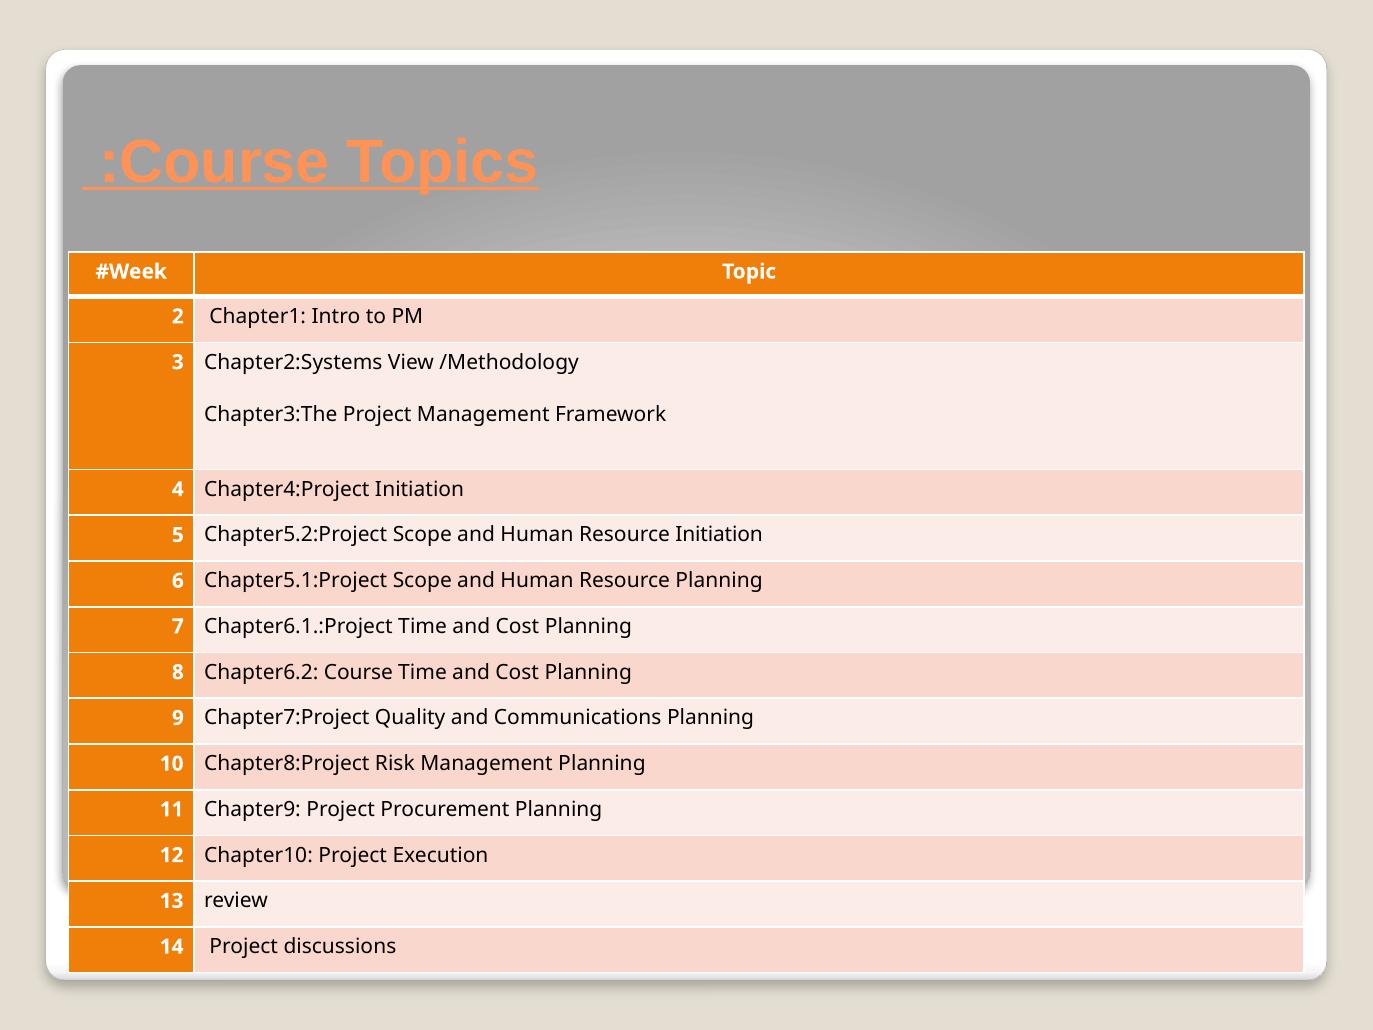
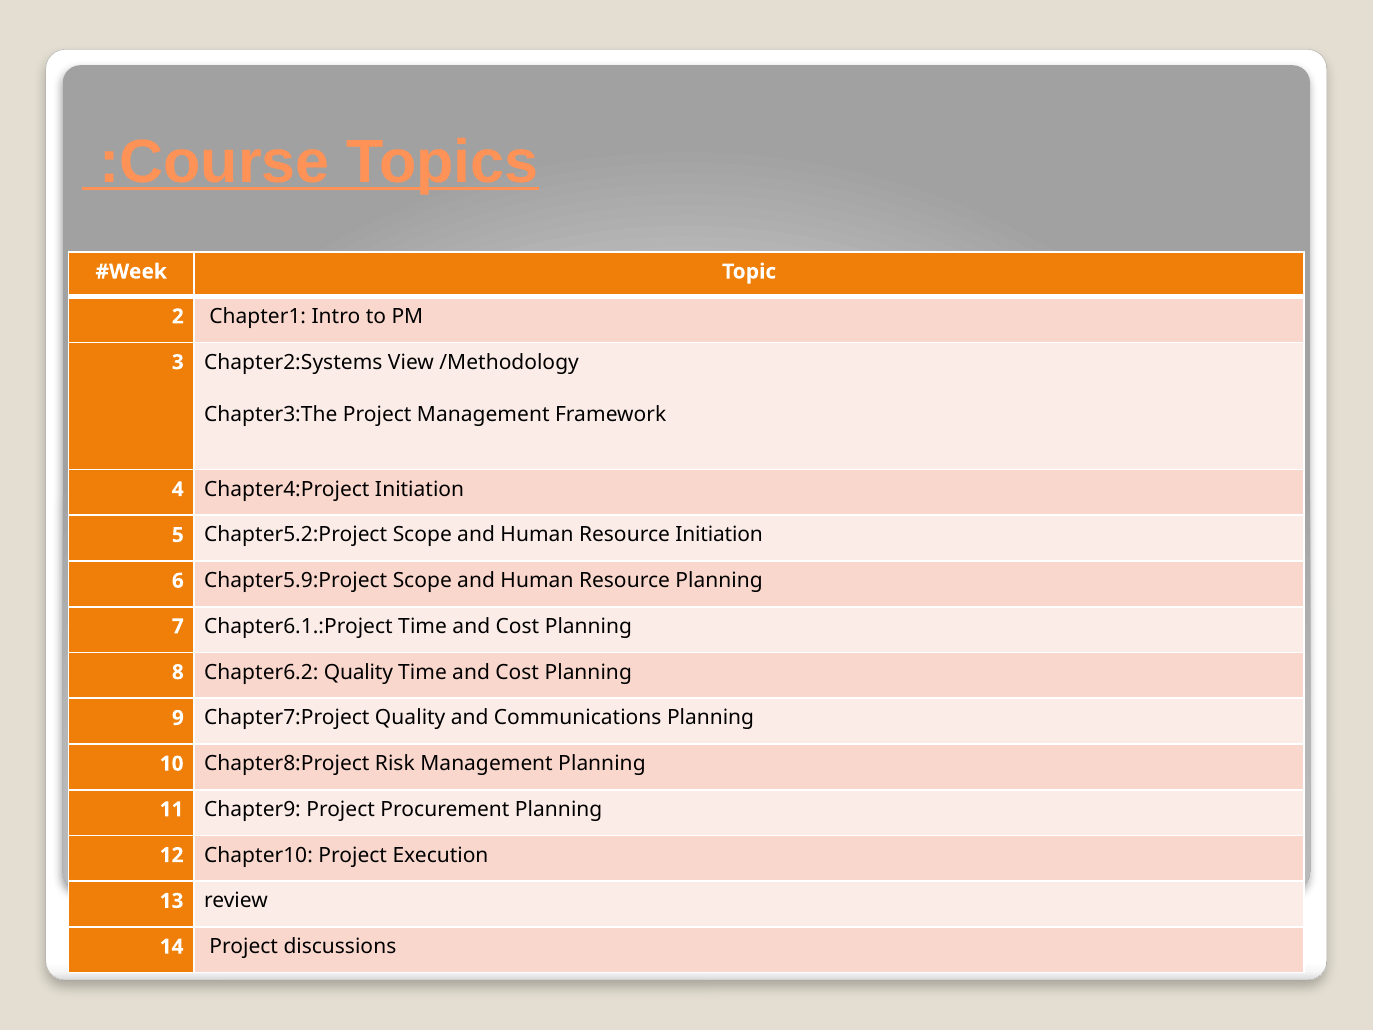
Chapter5.1:Project: Chapter5.1:Project -> Chapter5.9:Project (296, 581)
Chapter6.2 Course: Course -> Quality (358, 672)
